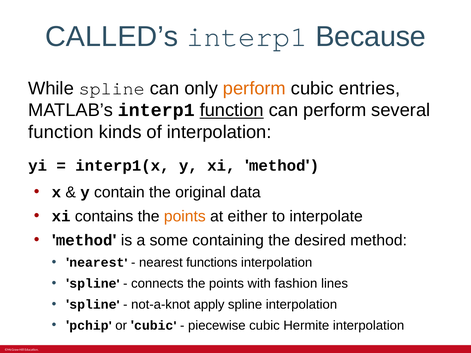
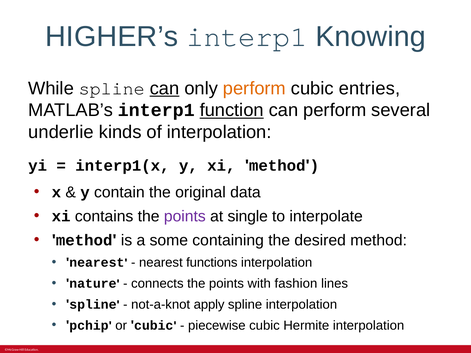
CALLED’s: CALLED’s -> HIGHER’s (112, 37)
Because: Because -> Knowing (371, 37)
can underline: none -> present (165, 88)
function: function -> underlie (61, 132)
points colour: orange -> purple (185, 216)
either: either -> single (248, 216)
spline: spline -> nature (93, 284)
